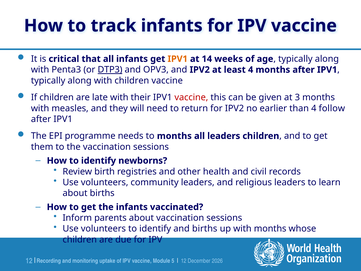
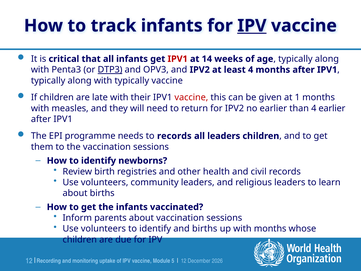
IPV underline: none -> present (252, 26)
IPV1 colour: orange -> red (178, 59)
with children: children -> typically (132, 81)
3: 3 -> 1 (297, 97)
4 follow: follow -> earlier (332, 108)
to months: months -> records (174, 136)
